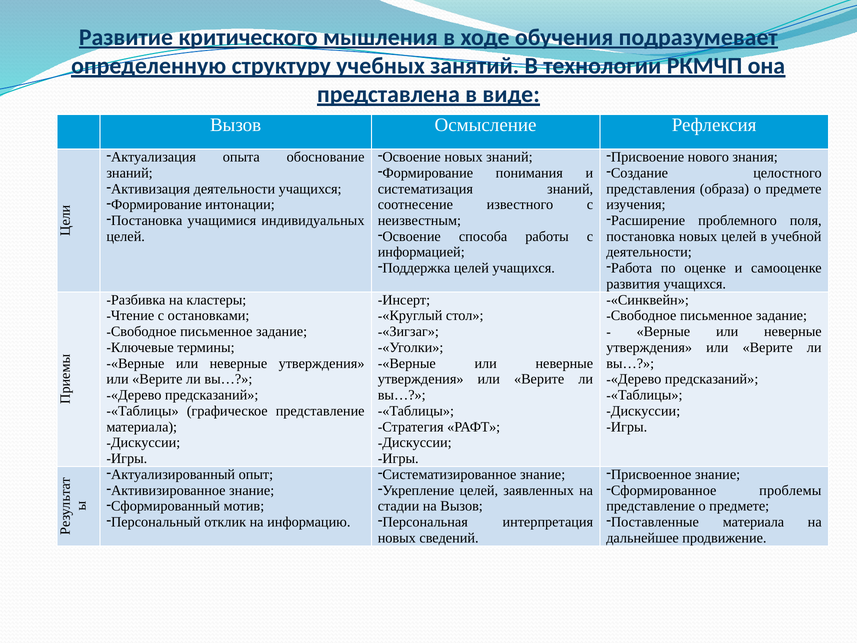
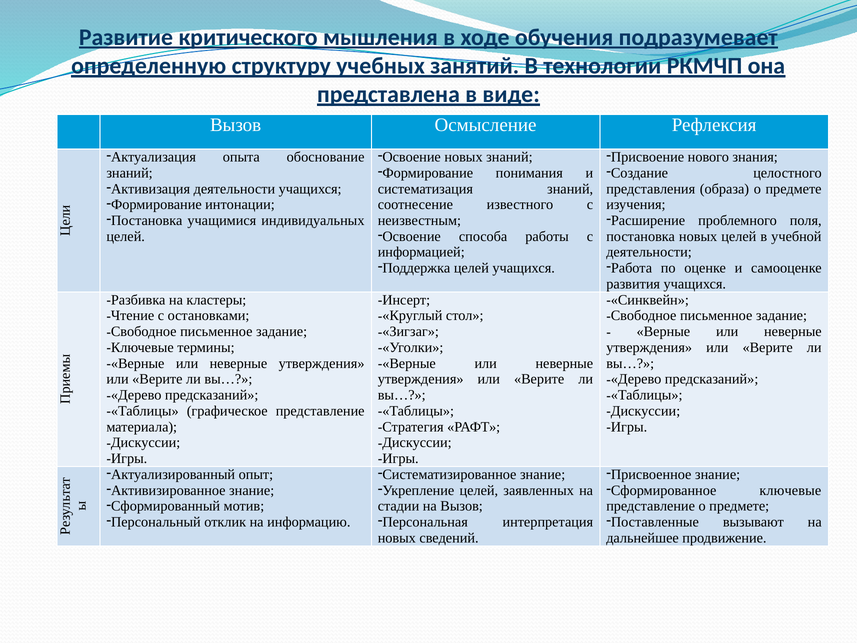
Сформированное проблемы: проблемы -> ключевые (790, 490)
Поставленные материала: материала -> вызывают (753, 522)
